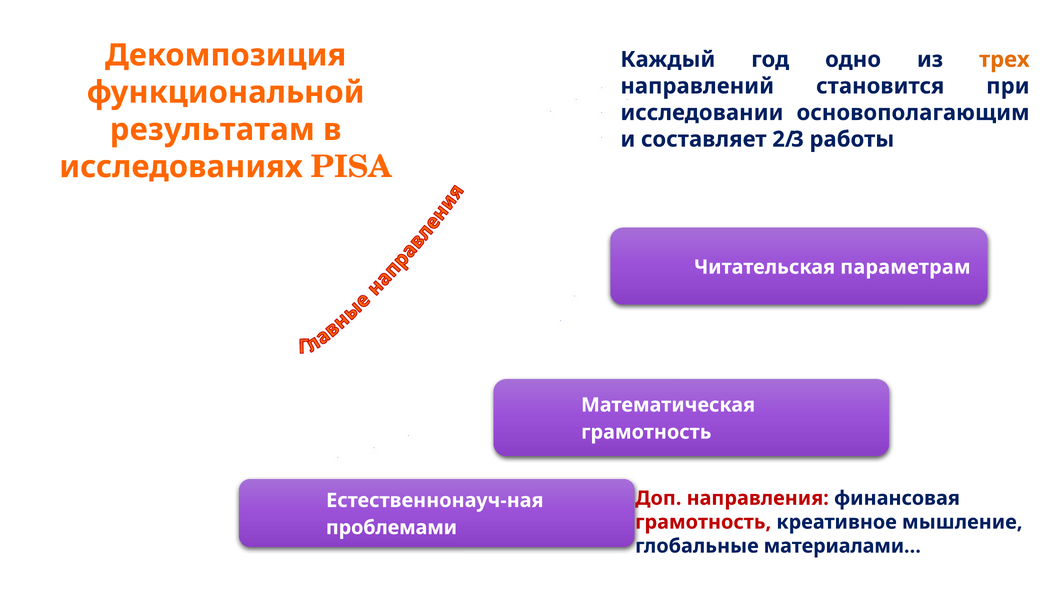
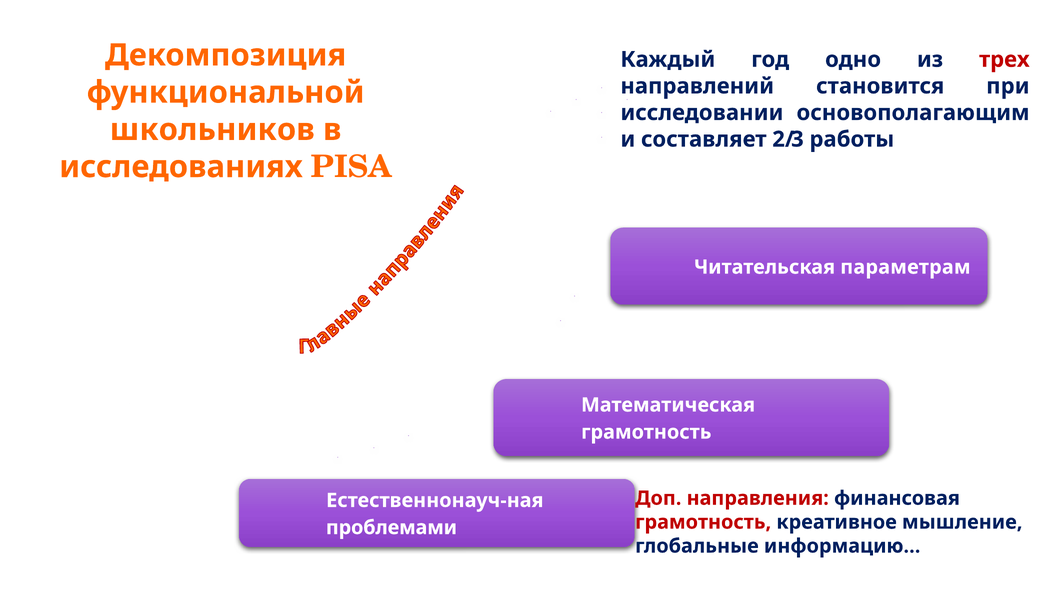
трех colour: orange -> red (1004, 59)
результатам: результатам -> школьников (212, 130)
материалами…: материалами… -> информацию… (842, 545)
